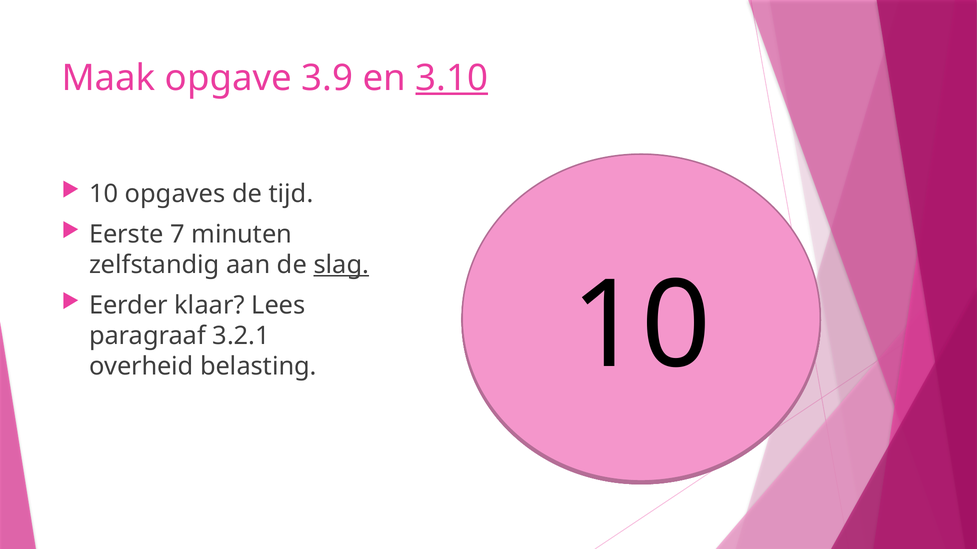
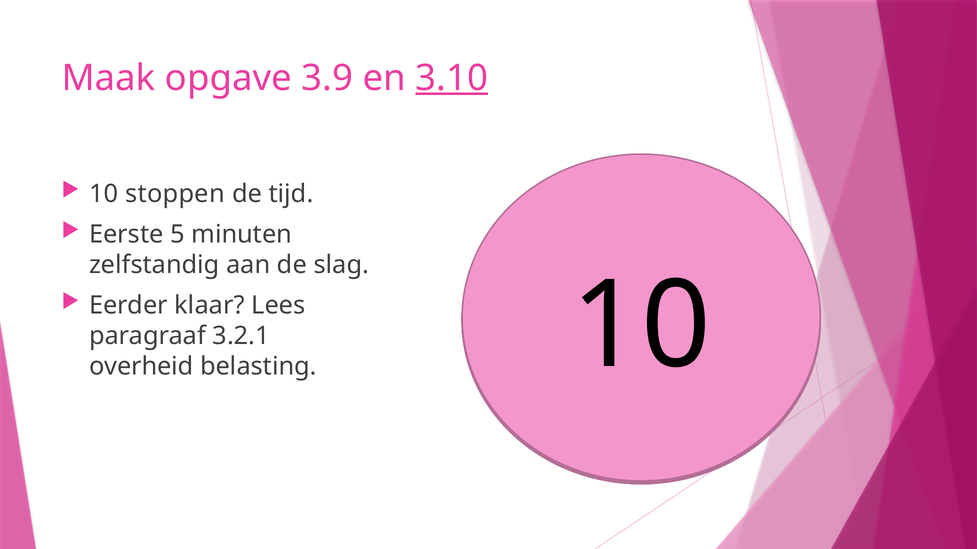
opgaves: opgaves -> stoppen (175, 194)
7: 7 -> 5 (177, 235)
slag underline: present -> none (341, 265)
